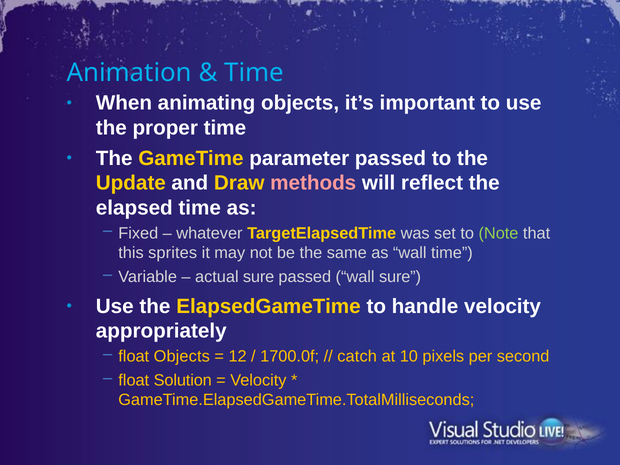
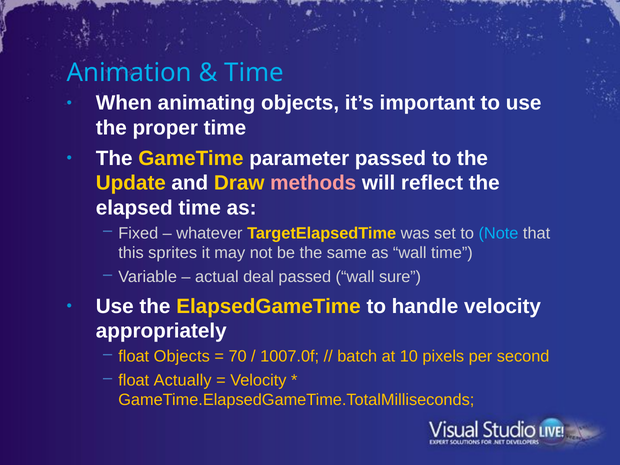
Note colour: light green -> light blue (499, 233)
actual sure: sure -> deal (259, 277)
12: 12 -> 70 (238, 356)
1700.0f: 1700.0f -> 1007.0f (290, 356)
catch: catch -> batch (357, 356)
Solution: Solution -> Actually (183, 380)
